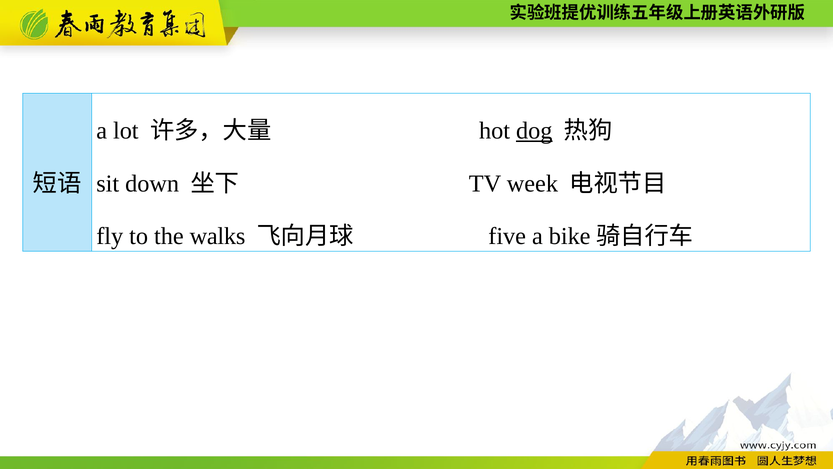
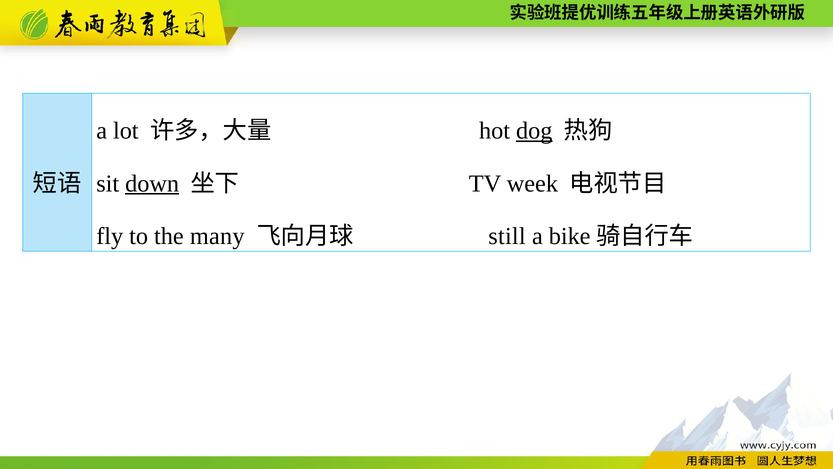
down underline: none -> present (152, 183)
walks: walks -> many (217, 236)
five: five -> still (507, 236)
